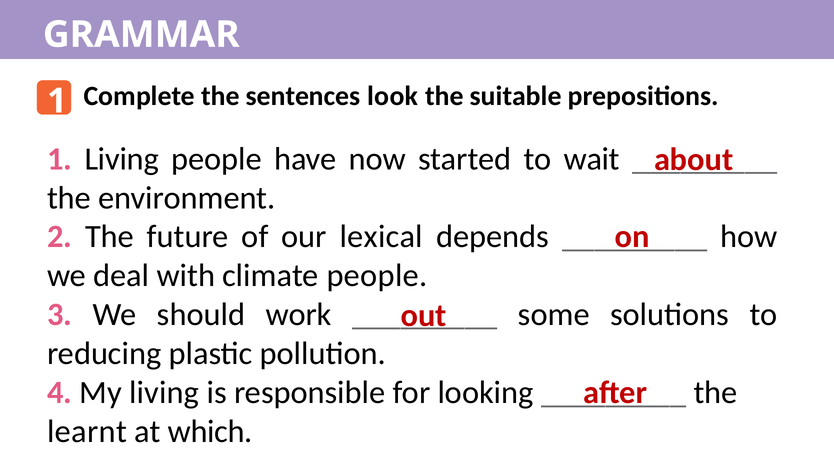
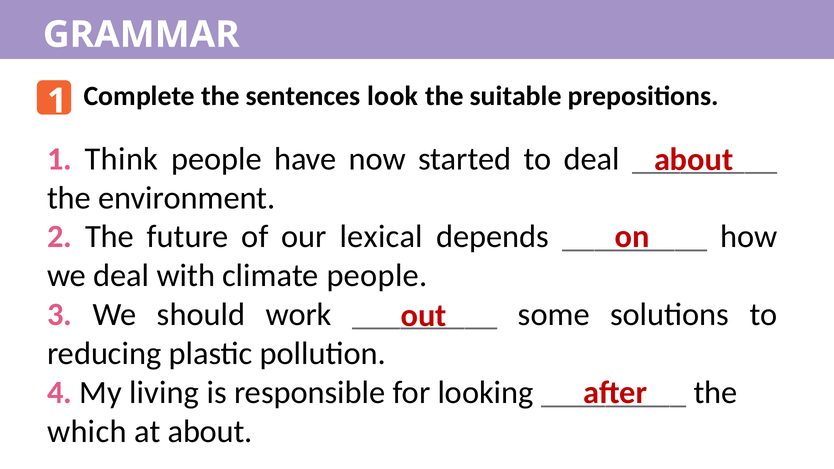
1 Living: Living -> Think (121, 159)
to wait: wait -> deal (592, 159)
learnt: learnt -> which (87, 432)
at which: which -> about (210, 432)
